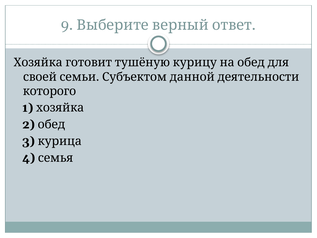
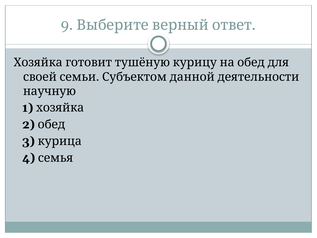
которого: которого -> научную (49, 91)
